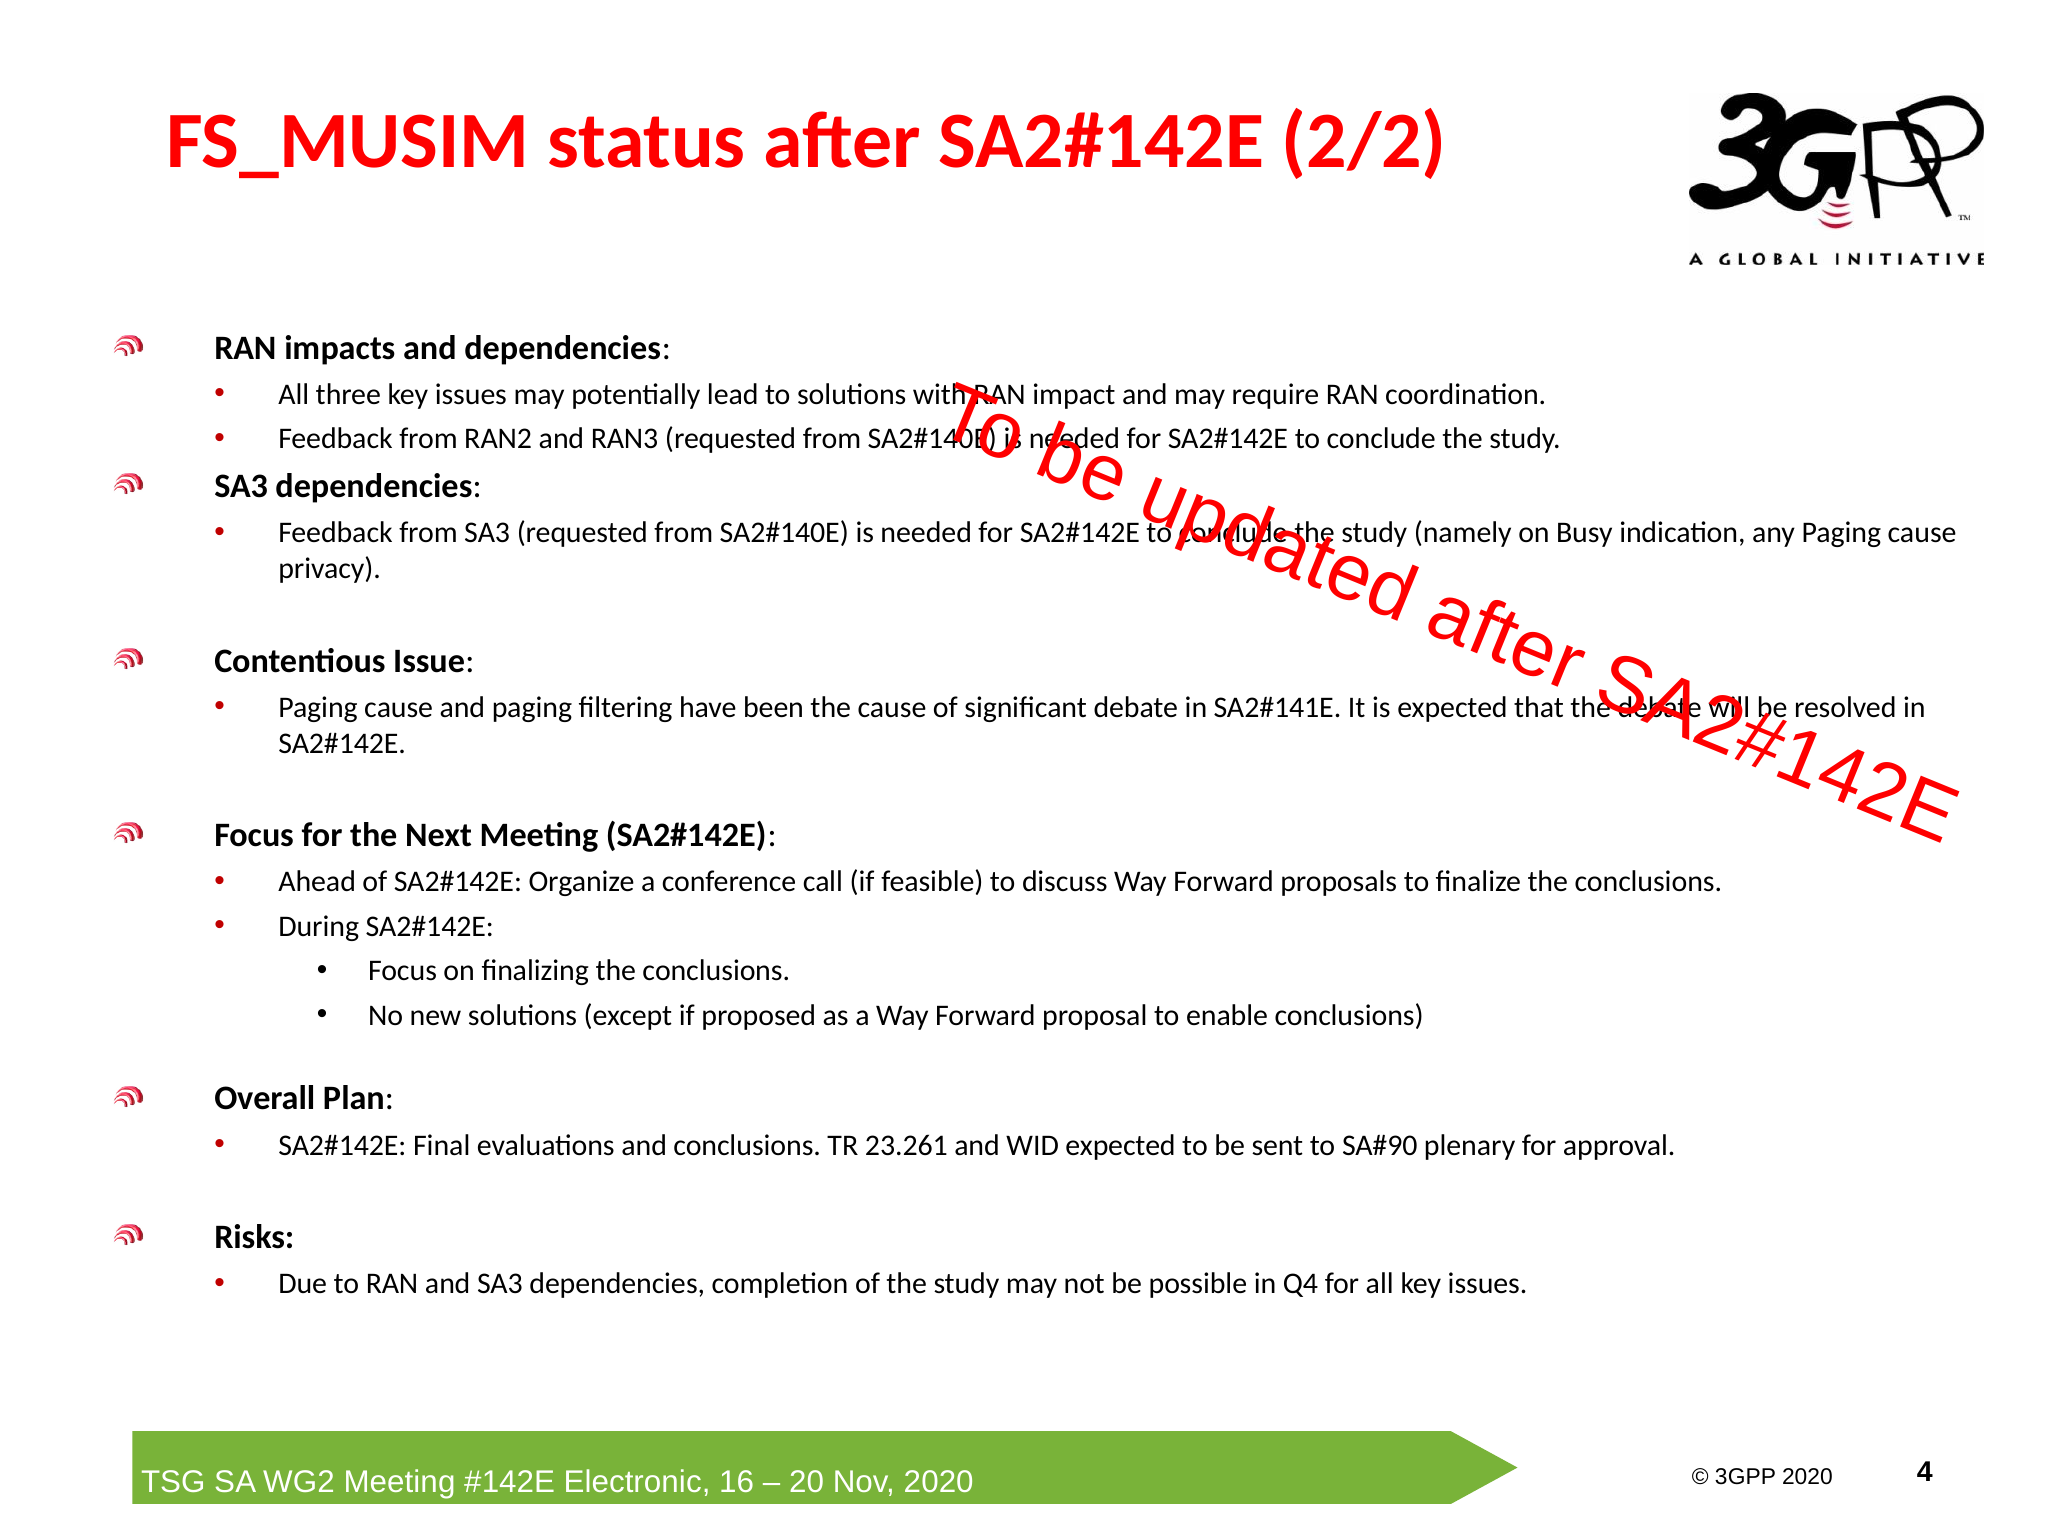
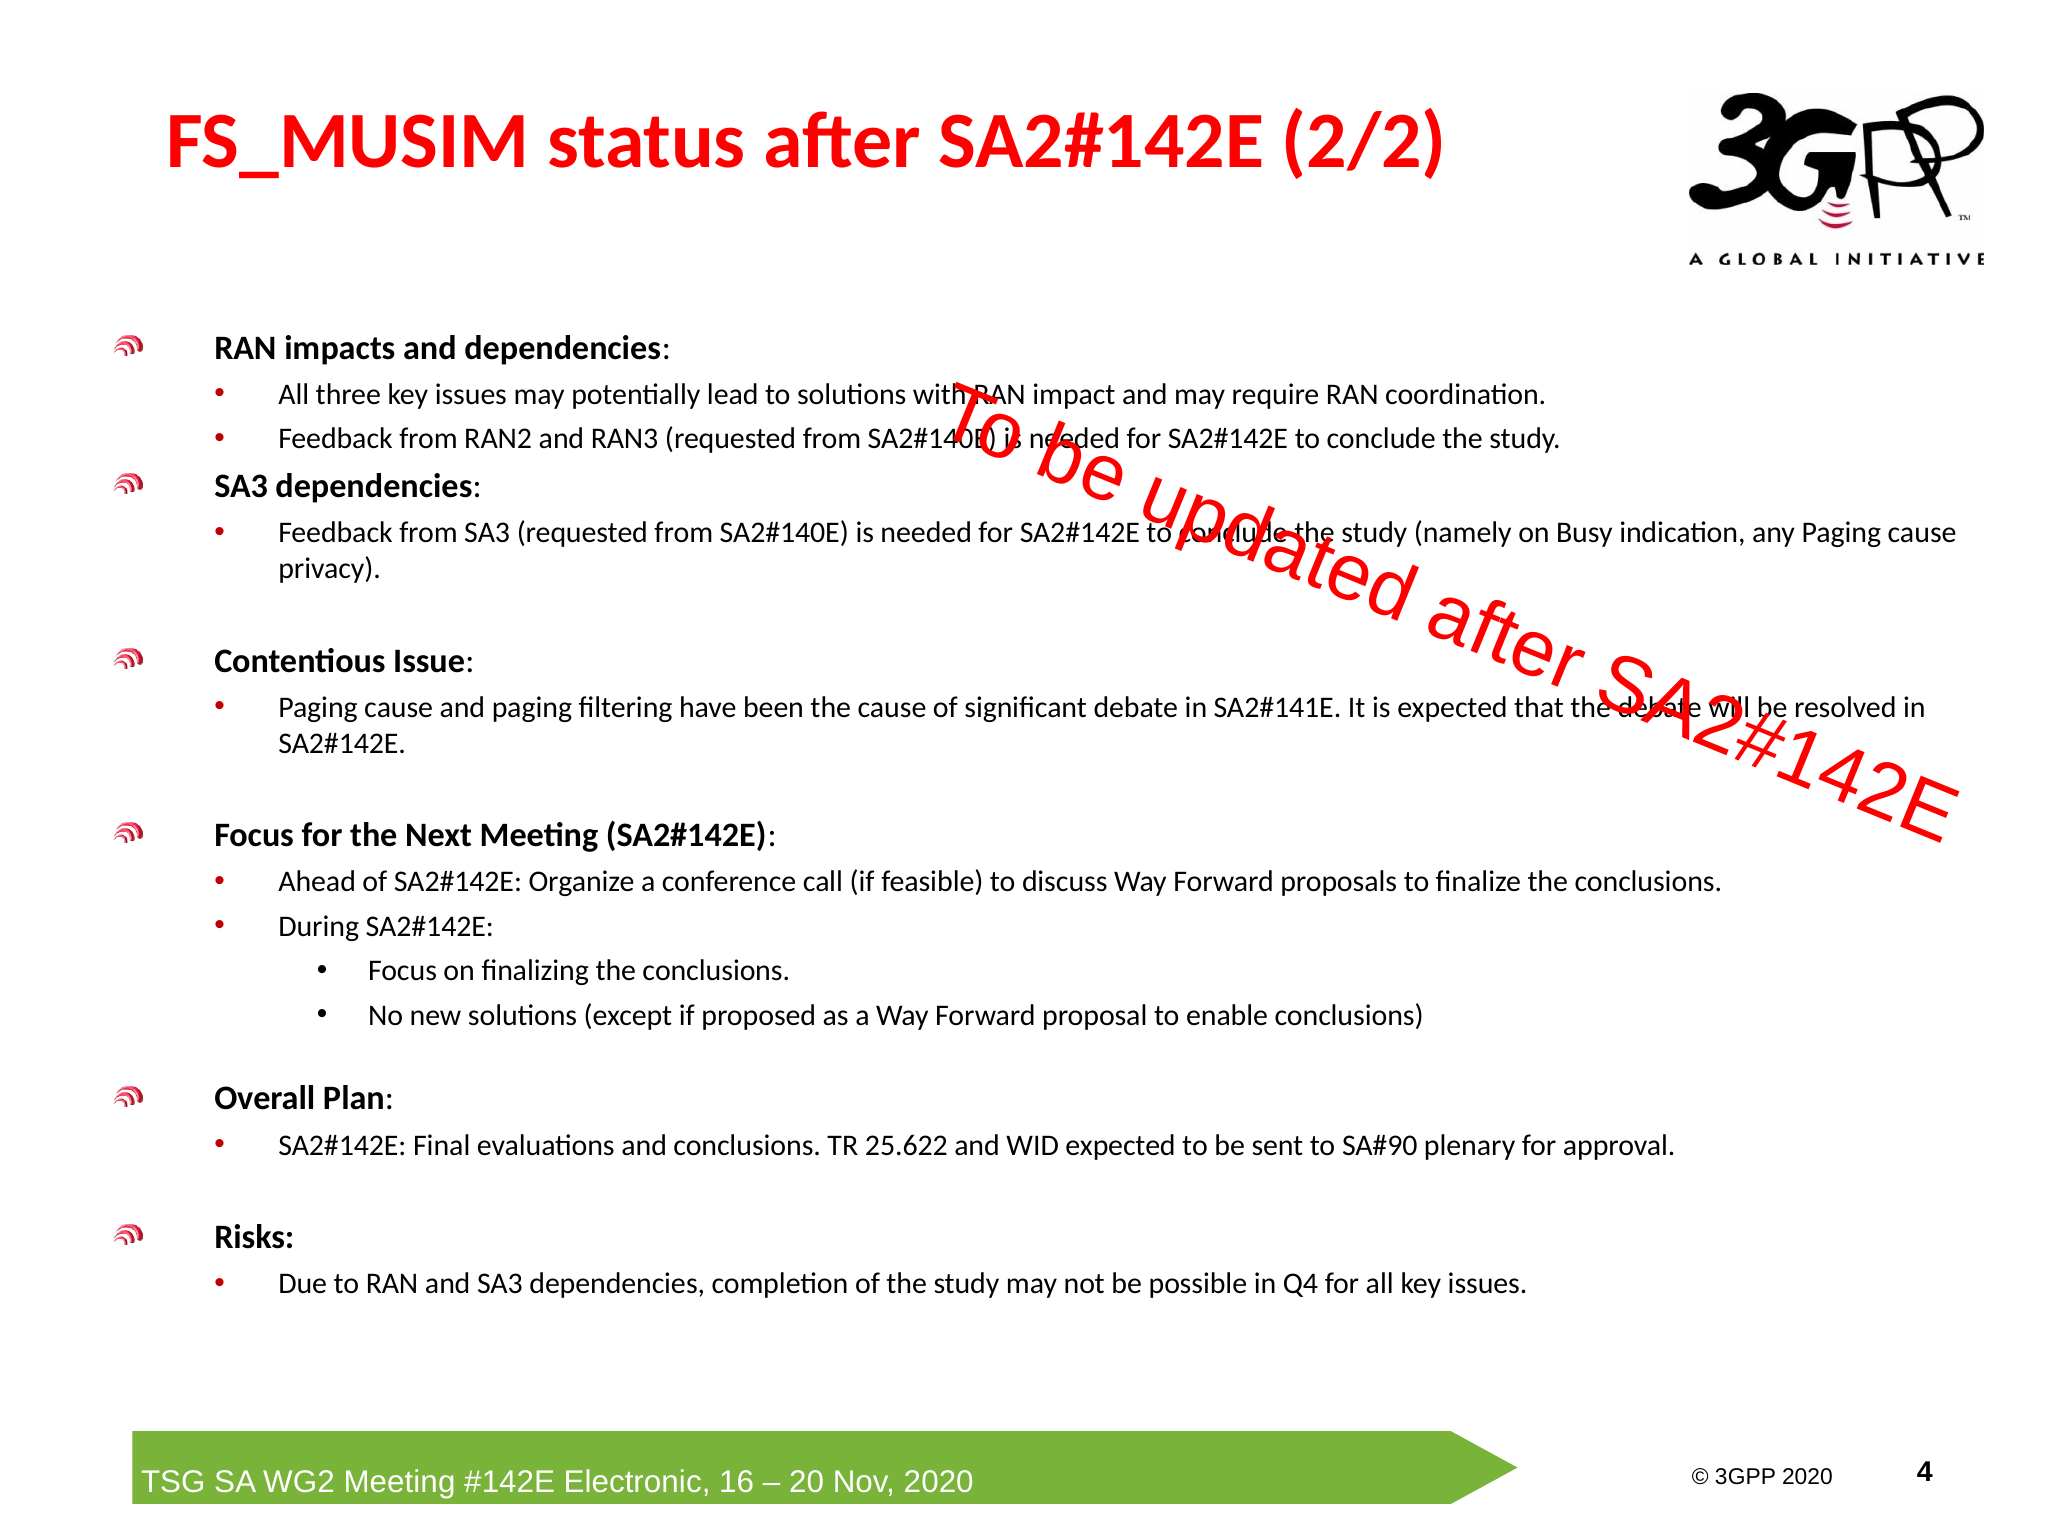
23.261: 23.261 -> 25.622 (906, 1145)
